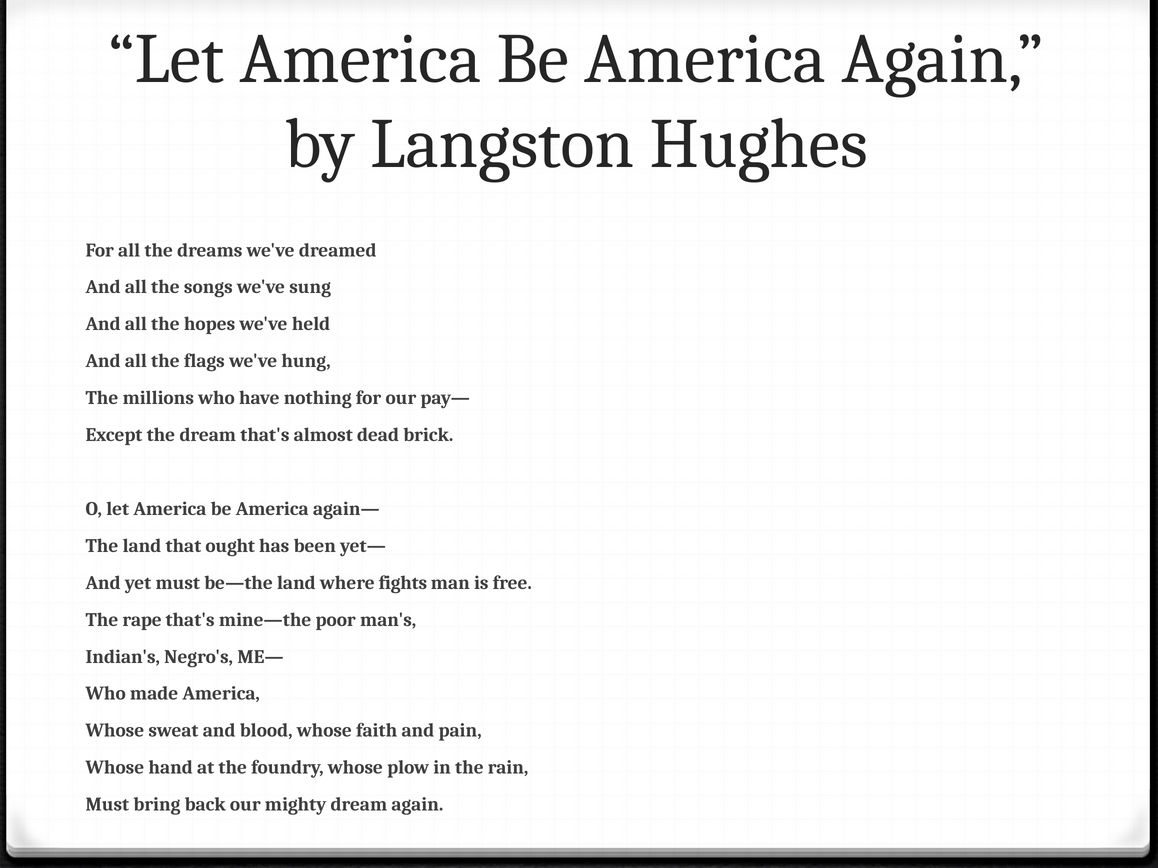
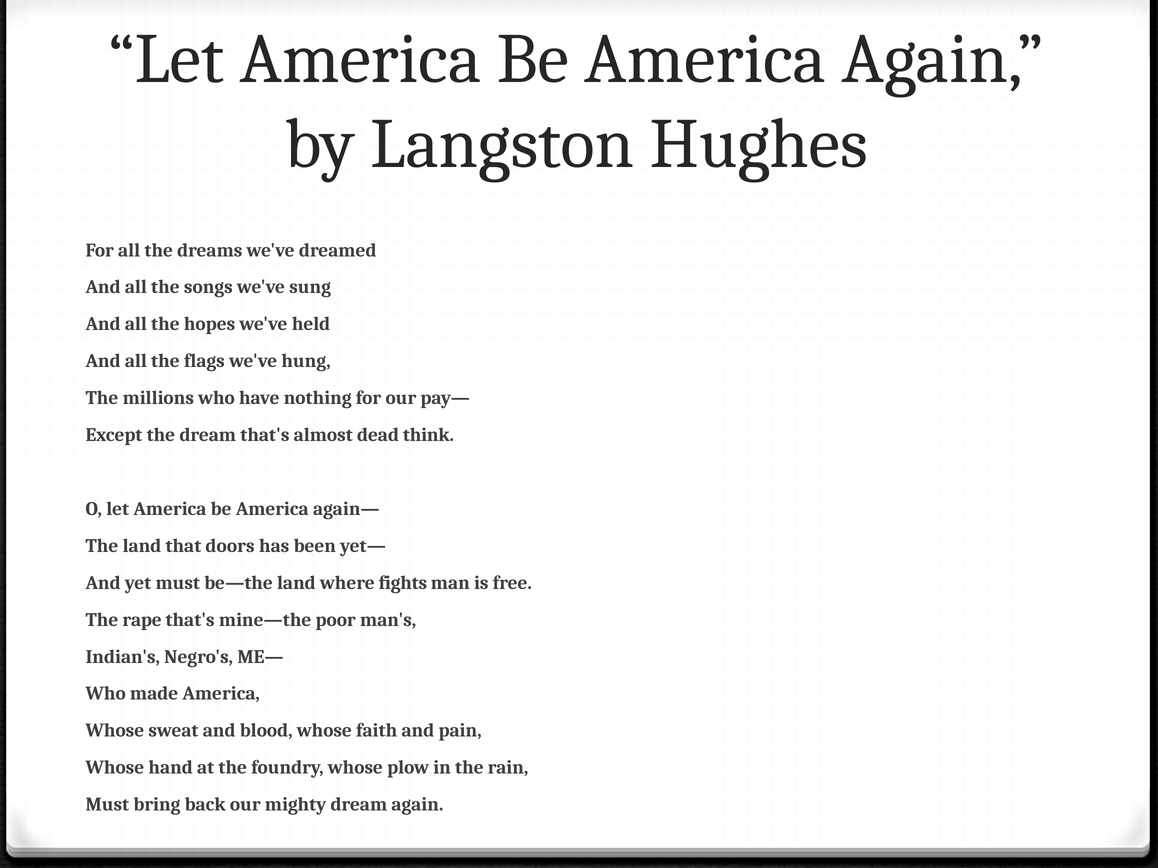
brick: brick -> think (428, 435)
ought: ought -> doors (230, 546)
